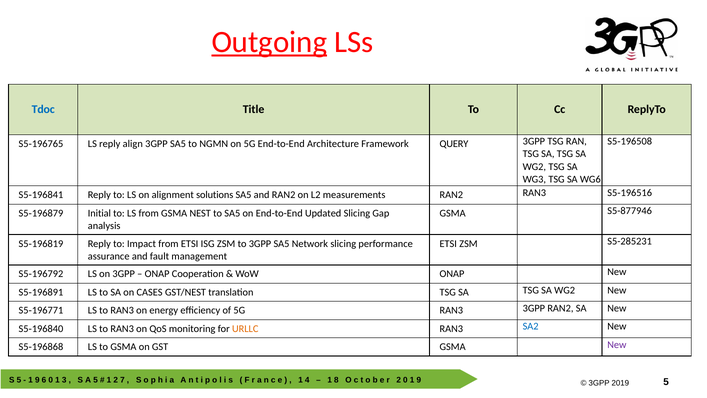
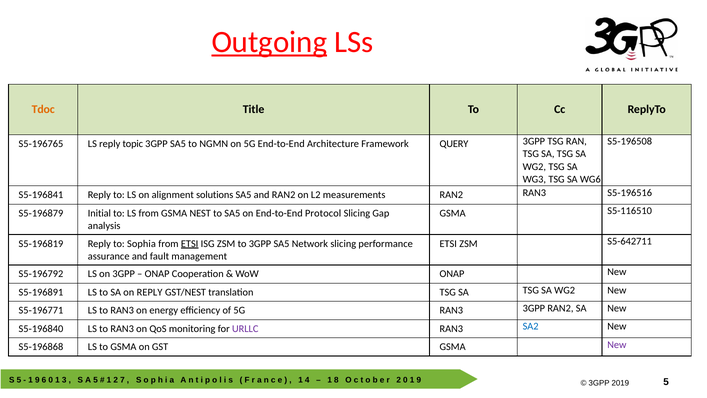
Tdoc colour: blue -> orange (43, 109)
align: align -> topic (133, 144)
S5-877946: S5-877946 -> S5-116510 (630, 211)
Updated: Updated -> Protocol (323, 213)
S5-285231: S5-285231 -> S5-642711 (630, 241)
Impact: Impact -> Sophia (141, 243)
ETSI underline: none -> present (190, 243)
on CASES: CASES -> REPLY (150, 292)
URLLC colour: orange -> purple (245, 328)
